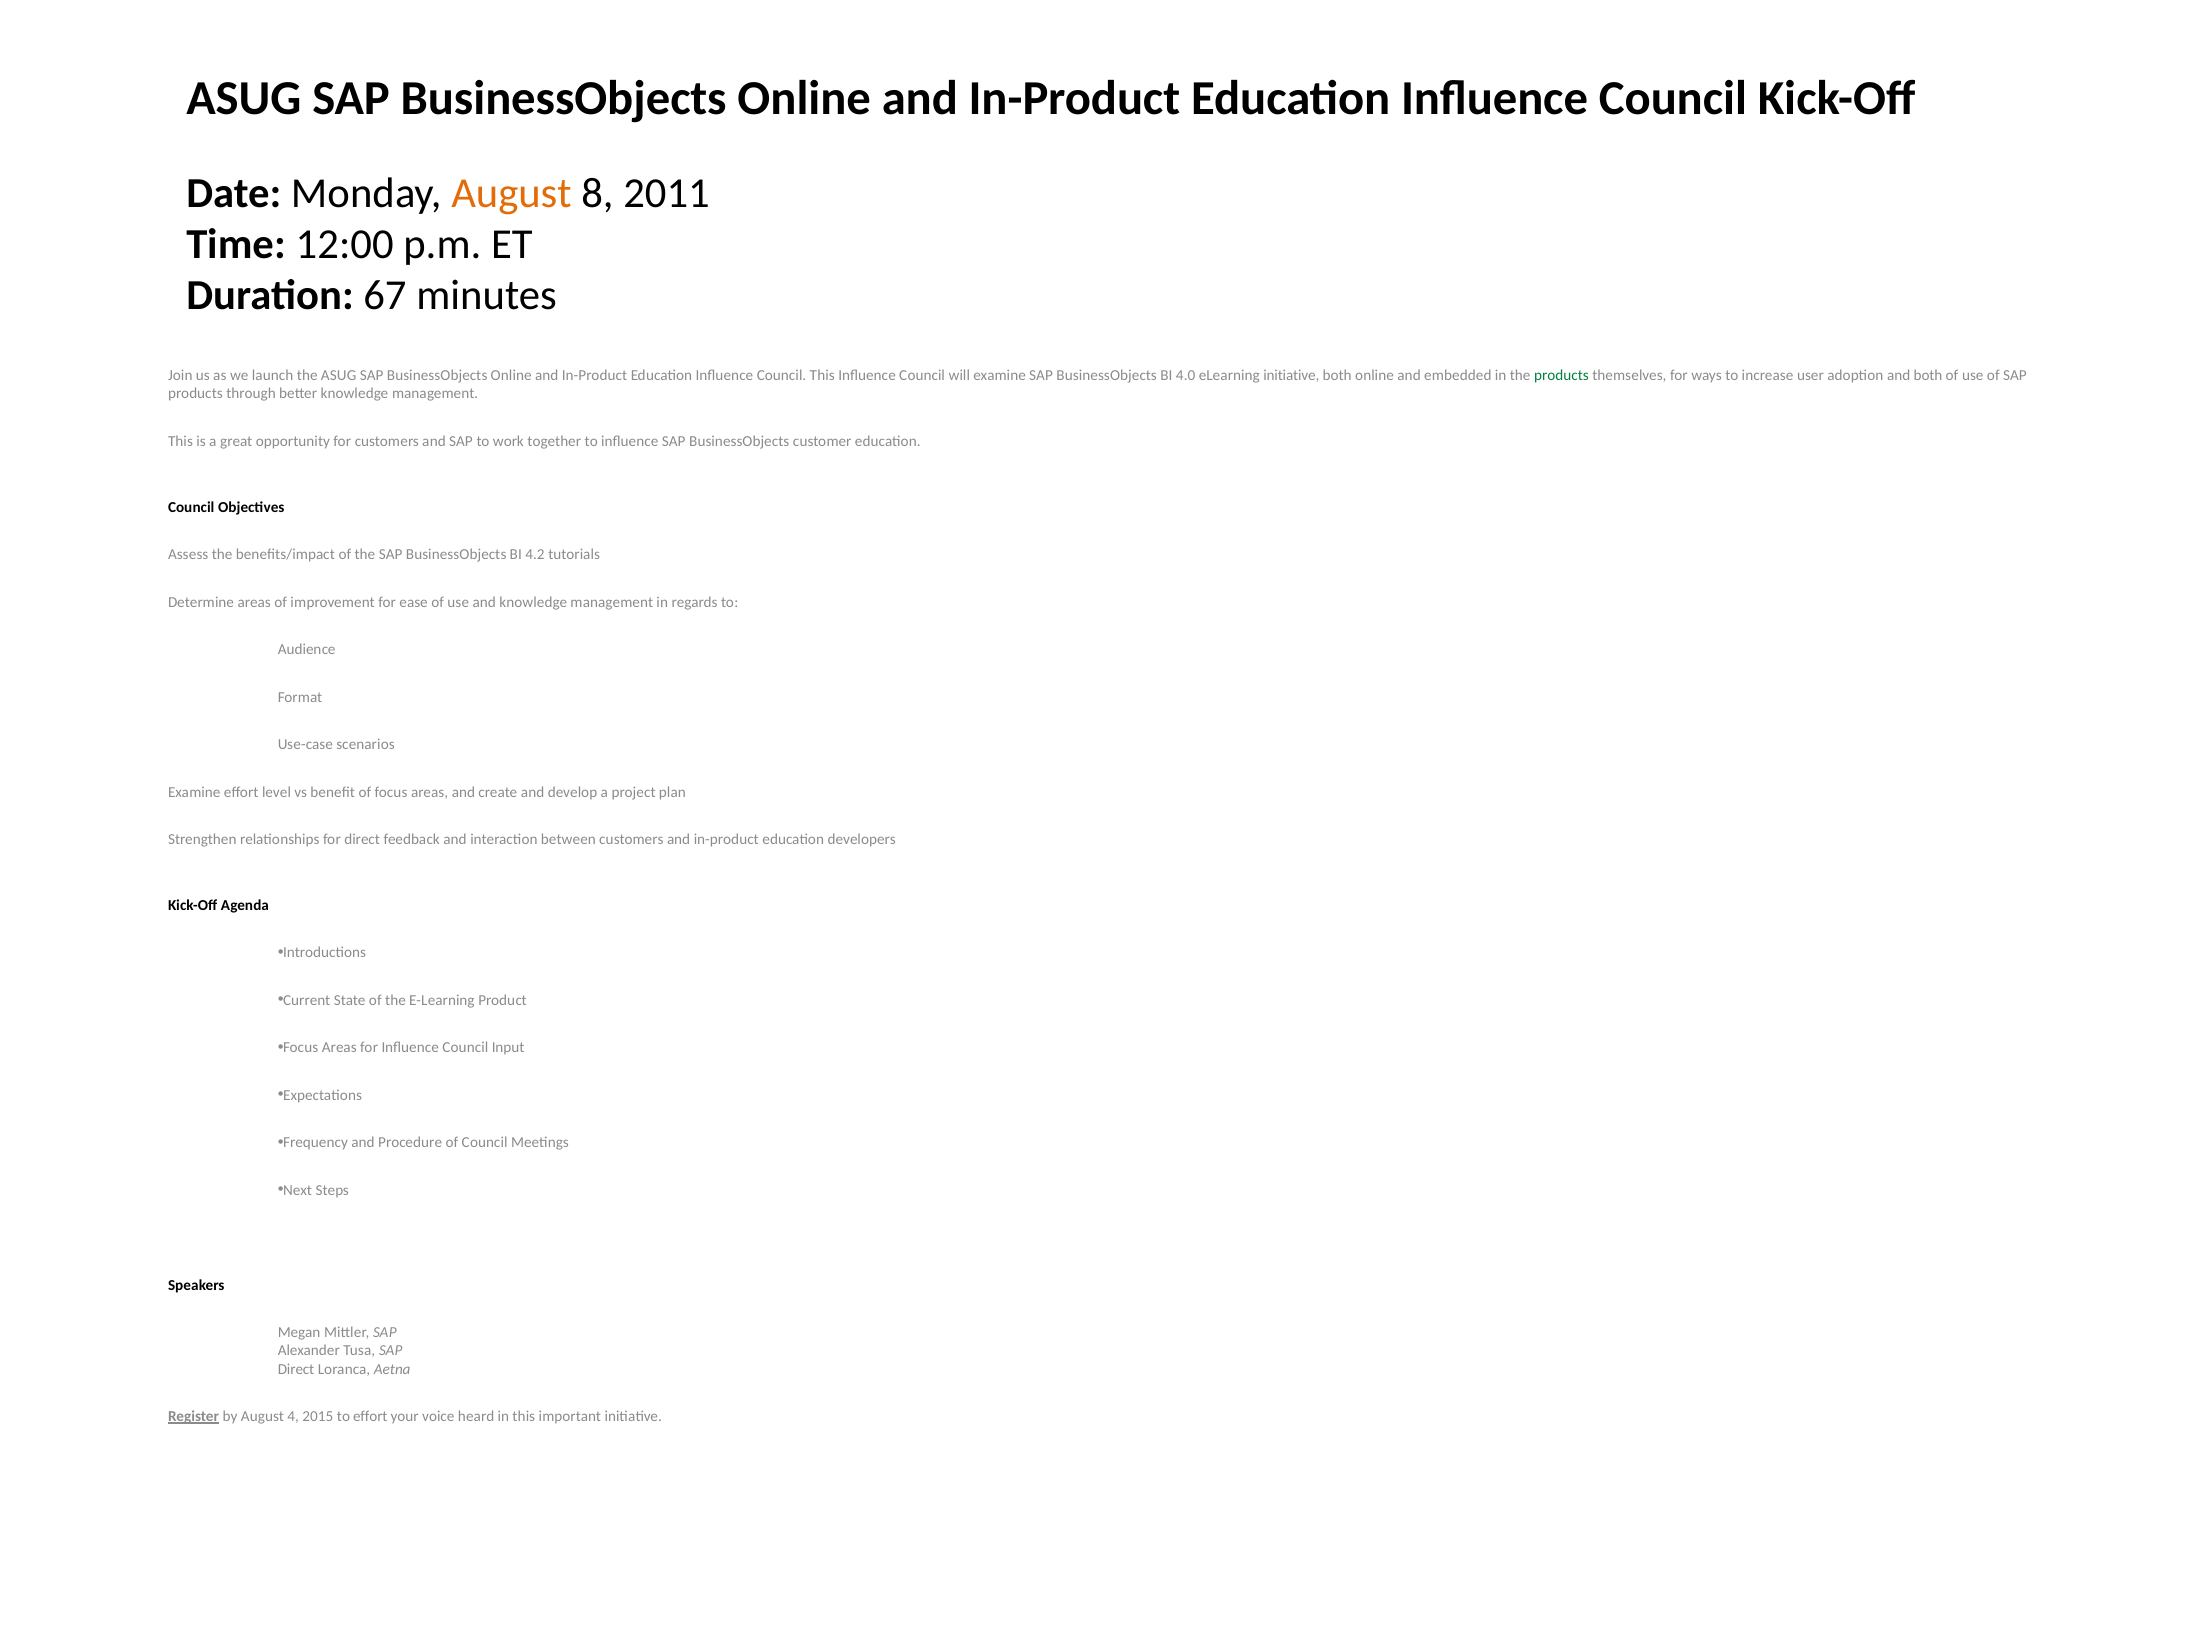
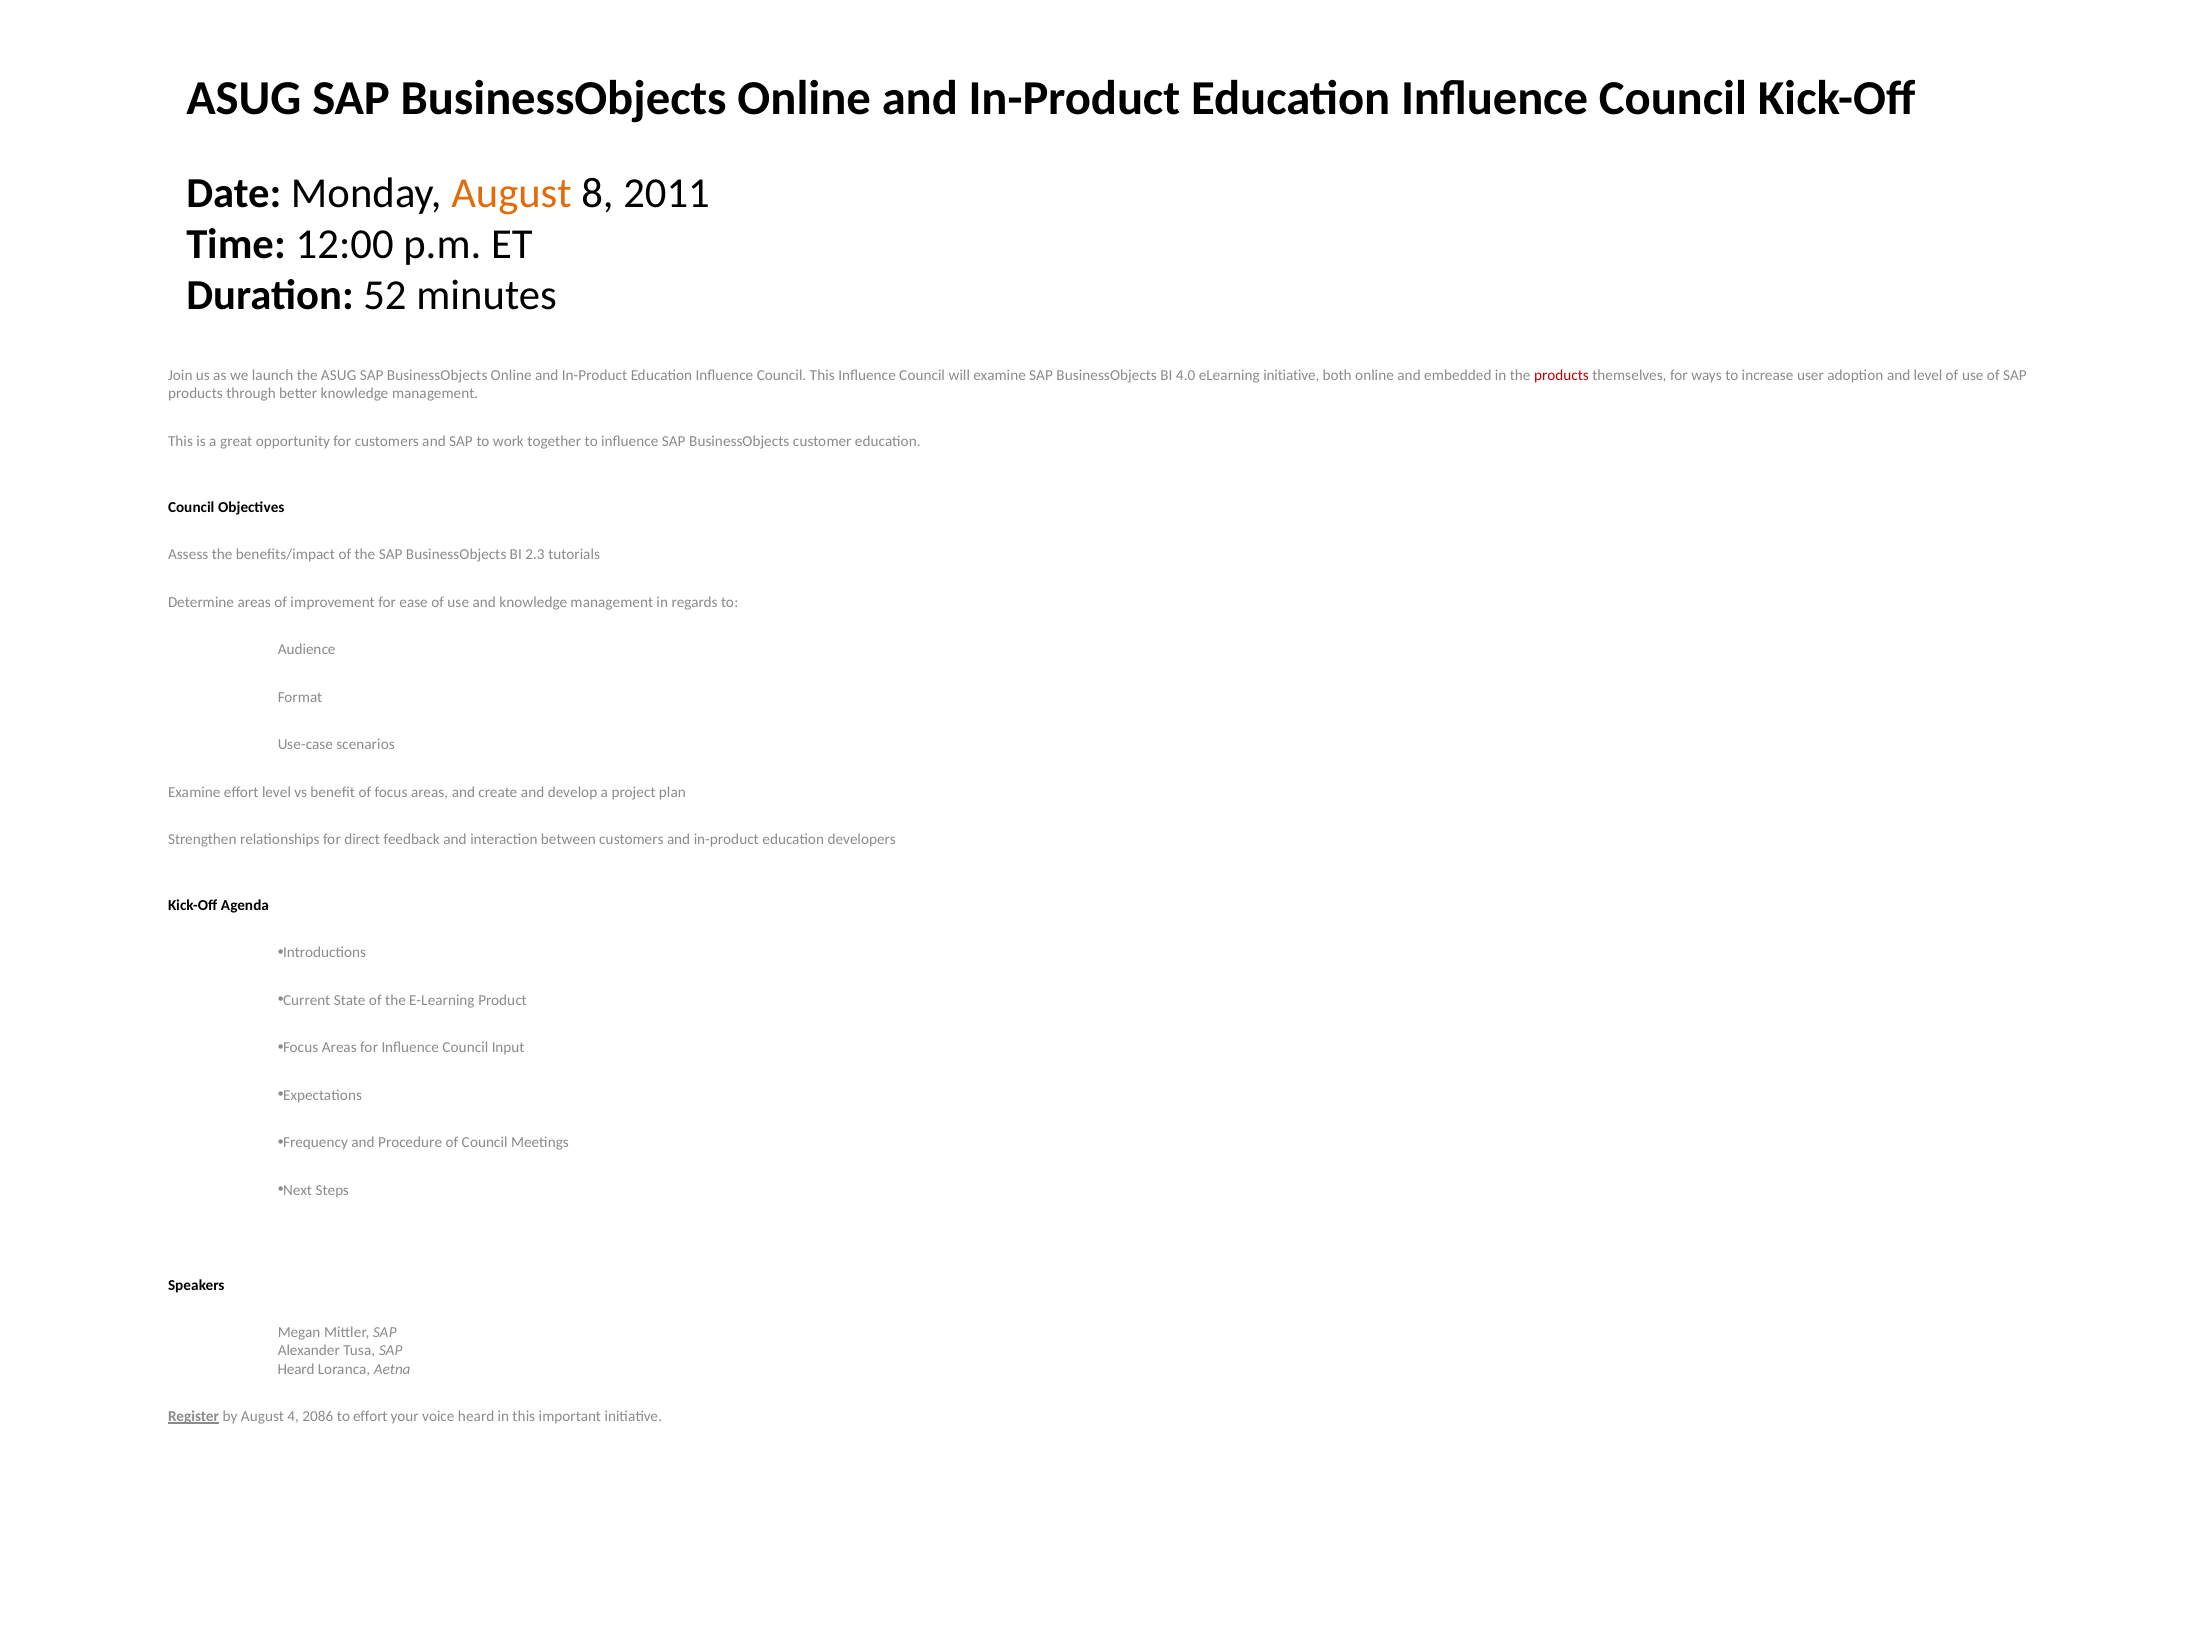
67: 67 -> 52 (385, 295)
products colour: green -> red (1561, 376)
and both: both -> level (1928, 376)
4.2: 4.2 -> 2.3 (535, 555)
Direct: Direct -> Heard (296, 1369)
2015: 2015 -> 2086 (318, 1416)
